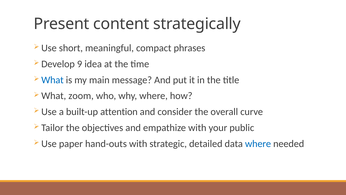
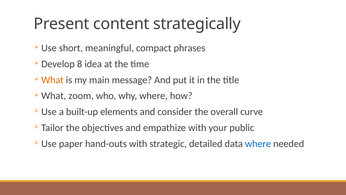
9: 9 -> 8 (80, 64)
What colour: blue -> orange (52, 80)
attention: attention -> elements (119, 112)
